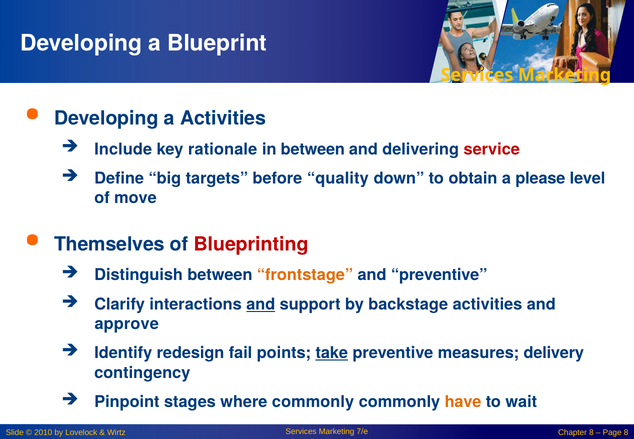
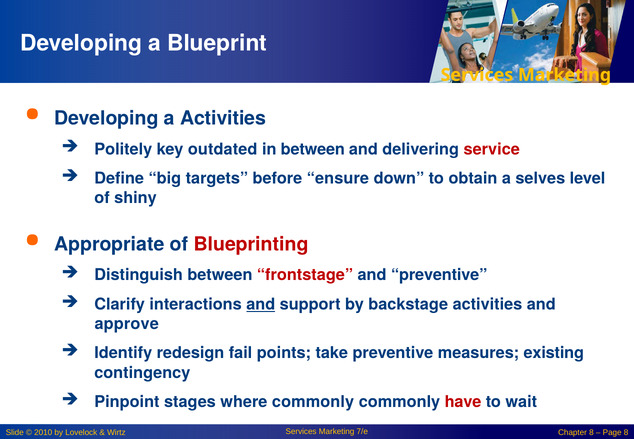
Include: Include -> Politely (123, 149)
rationale: rationale -> outdated (223, 149)
quality: quality -> ensure (338, 179)
please: please -> selves (540, 179)
move: move -> shiny (135, 198)
Themselves: Themselves -> Appropriate (109, 244)
frontstage colour: orange -> red (305, 275)
take underline: present -> none (332, 353)
delivery: delivery -> existing (554, 353)
have colour: orange -> red (463, 402)
